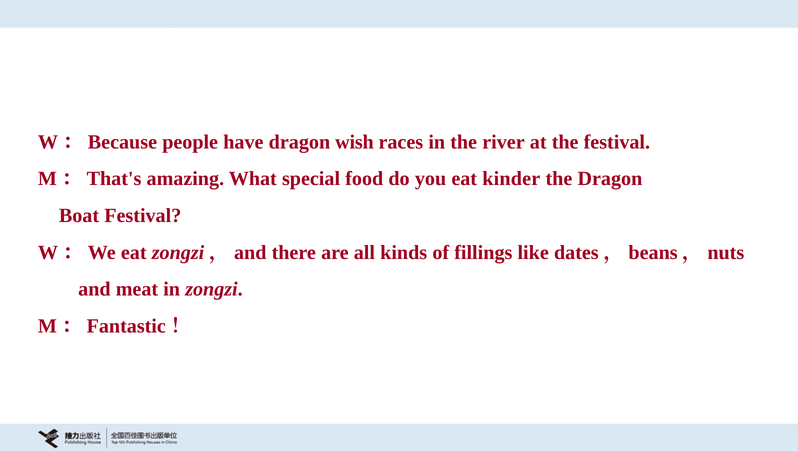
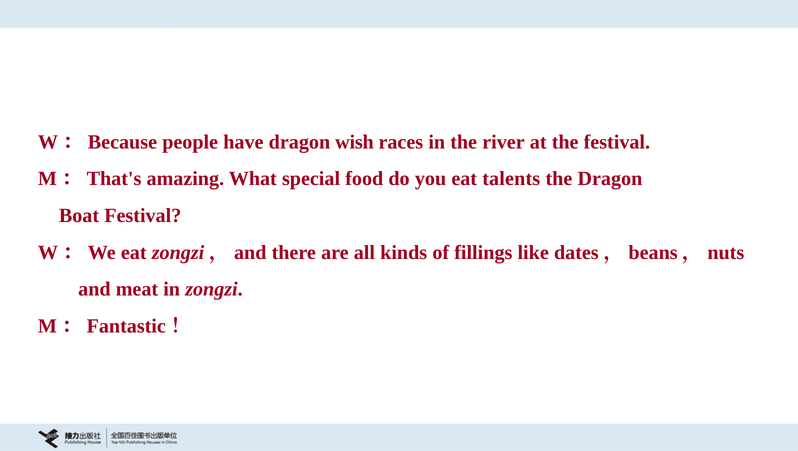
kinder: kinder -> talents (511, 179)
